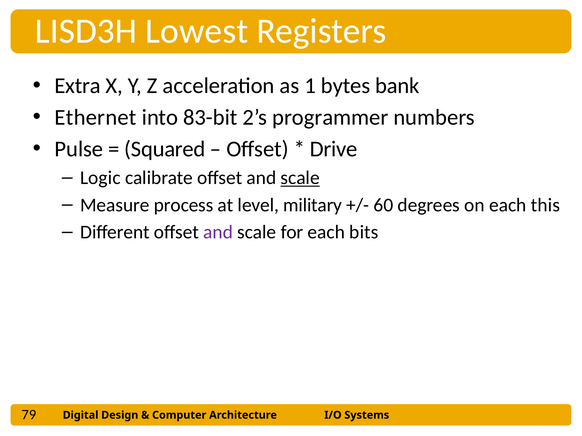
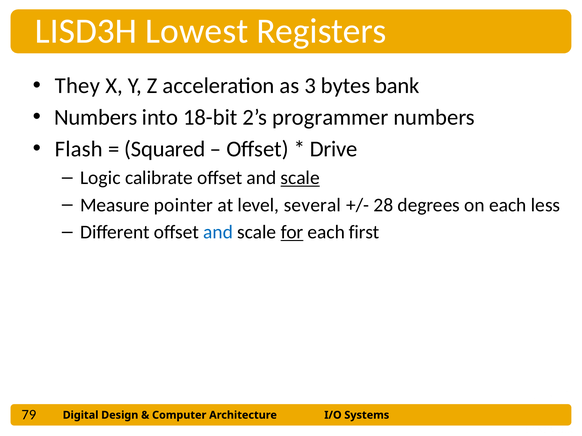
Extra: Extra -> They (77, 86)
1: 1 -> 3 (310, 86)
Ethernet: Ethernet -> Numbers (96, 118)
83-bit: 83-bit -> 18-bit (210, 118)
Pulse: Pulse -> Flash (79, 149)
process: process -> pointer (183, 205)
military: military -> several (312, 205)
60: 60 -> 28 (383, 205)
this: this -> less (546, 205)
and colour: purple -> blue (218, 232)
for underline: none -> present (292, 232)
bits: bits -> first (364, 232)
